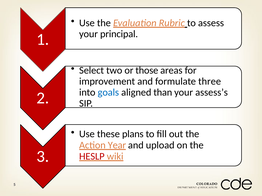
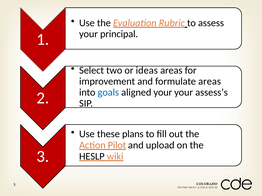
those: those -> ideas (147, 71)
formulate three: three -> areas (210, 82)
aligned than: than -> your (163, 93)
Year: Year -> Pilot (117, 146)
HESLP colour: red -> black (92, 157)
